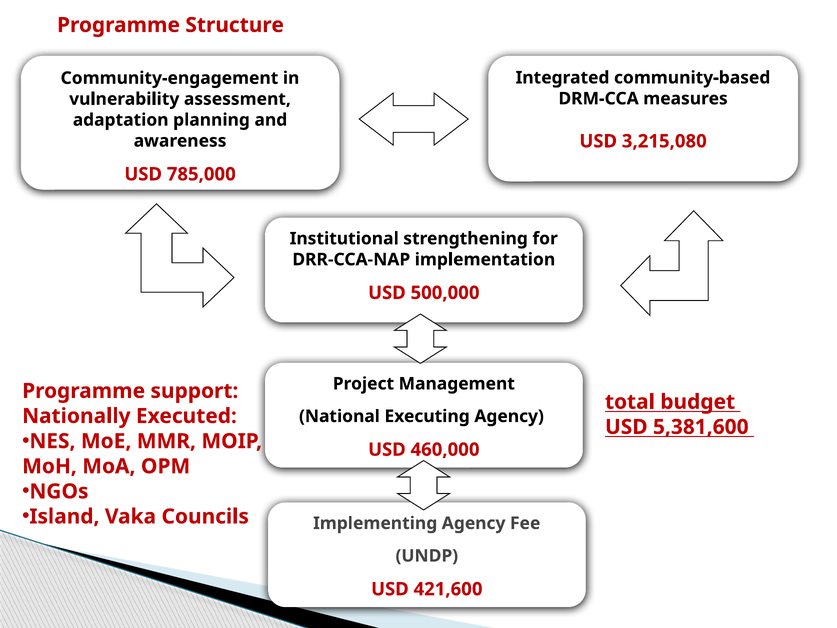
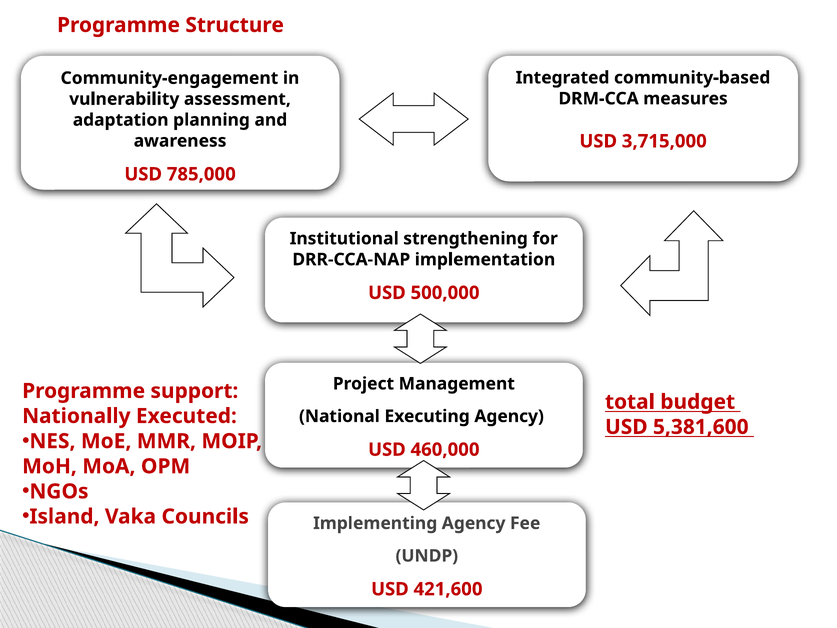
3,215,080: 3,215,080 -> 3,715,000 (664, 141)
